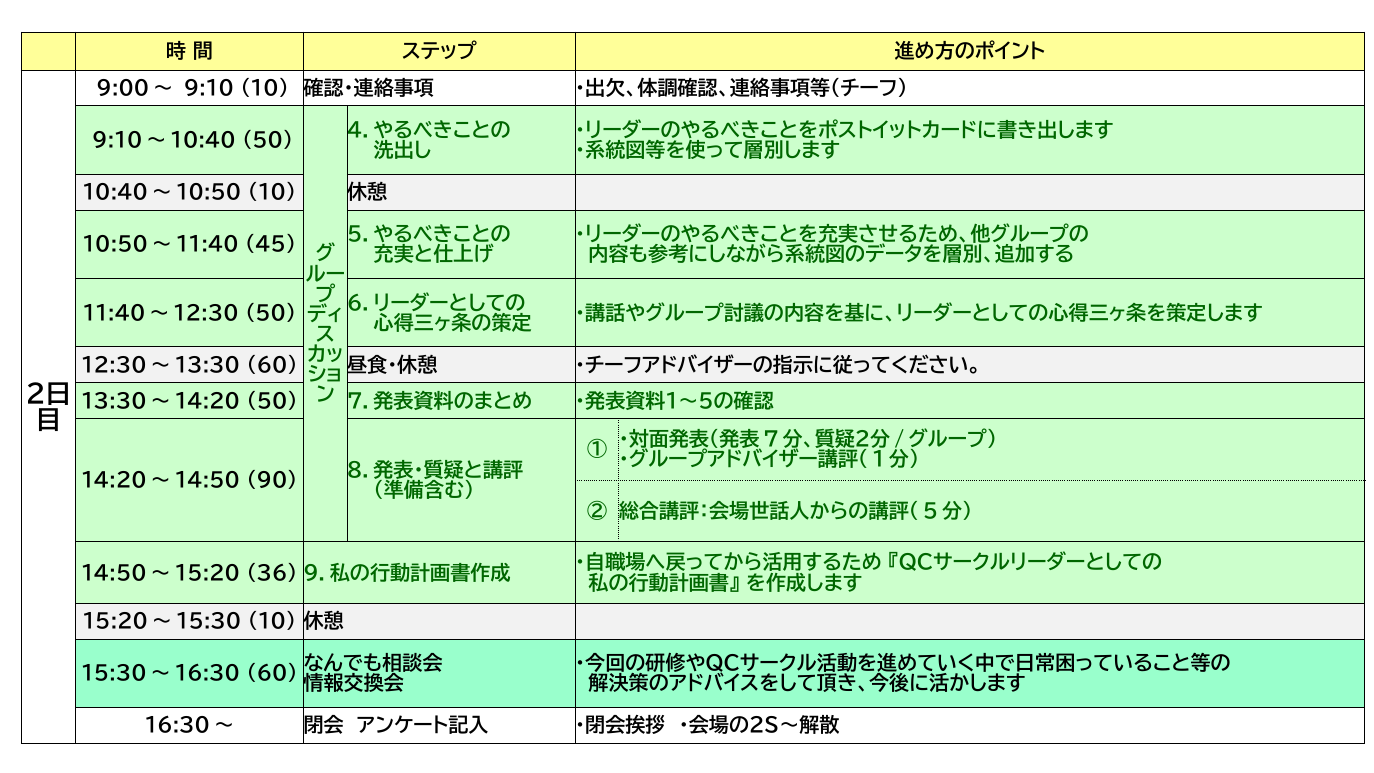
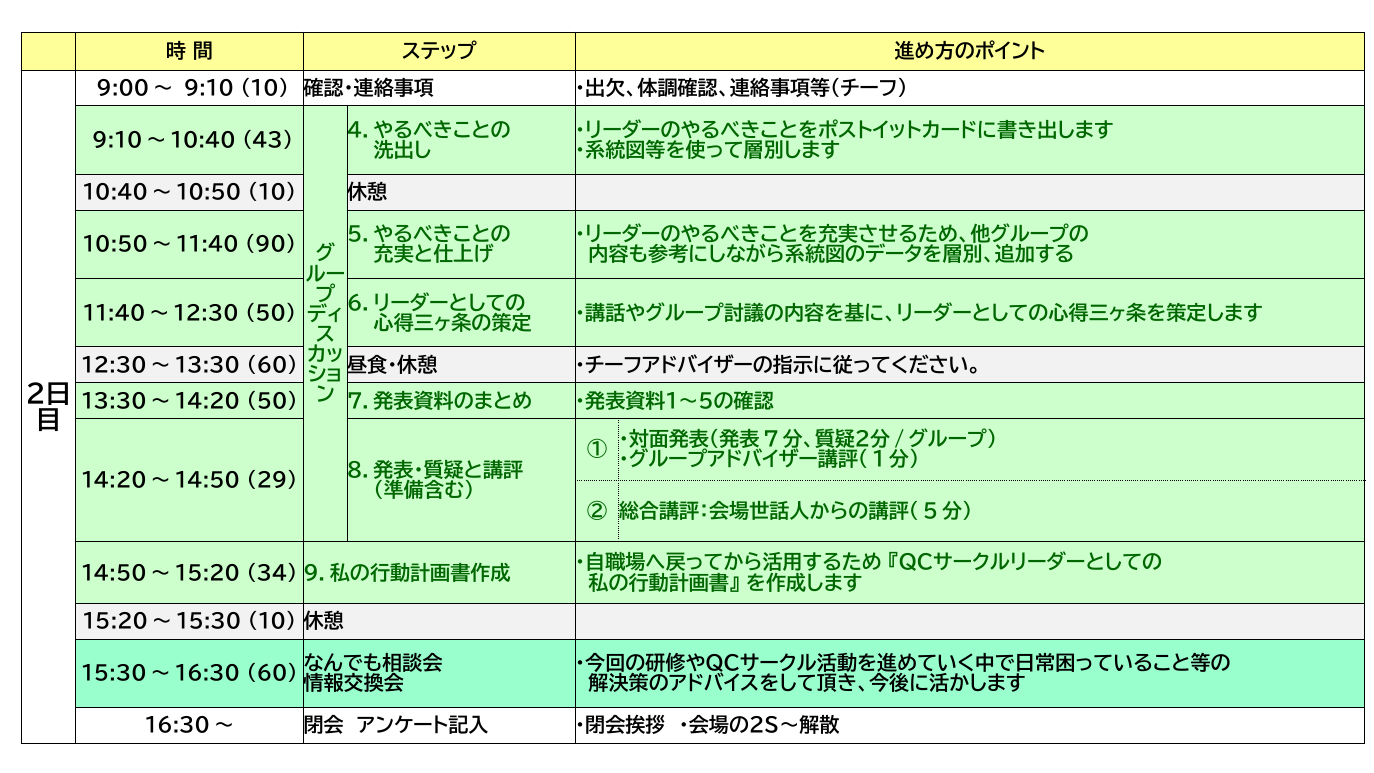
9:10～10:40 50: 50 -> 43 (268, 141)
45: 45 -> 90 (271, 245)
90: 90 -> 29 (272, 481)
36: 36 -> 34 (272, 573)
